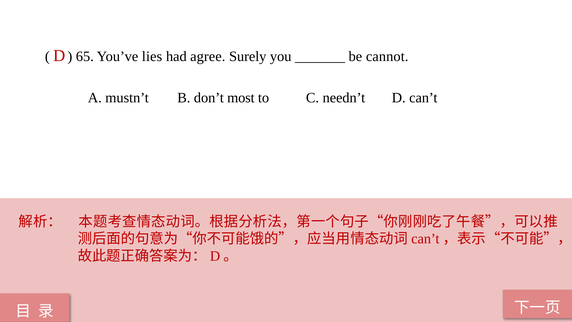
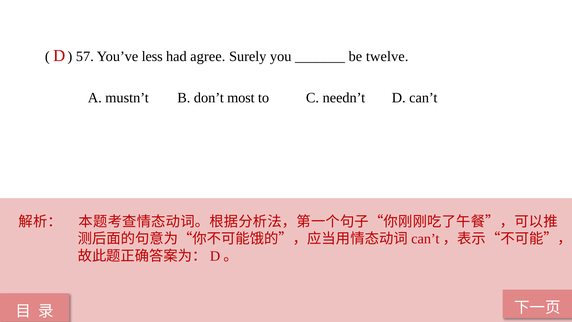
65: 65 -> 57 (85, 56)
lies: lies -> less (152, 56)
cannot: cannot -> twelve (387, 56)
